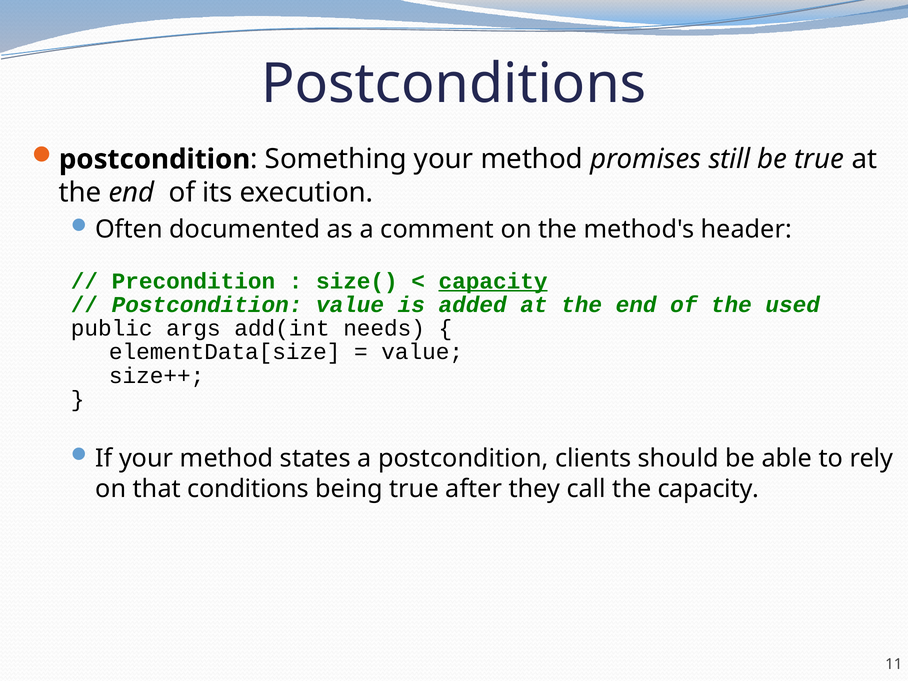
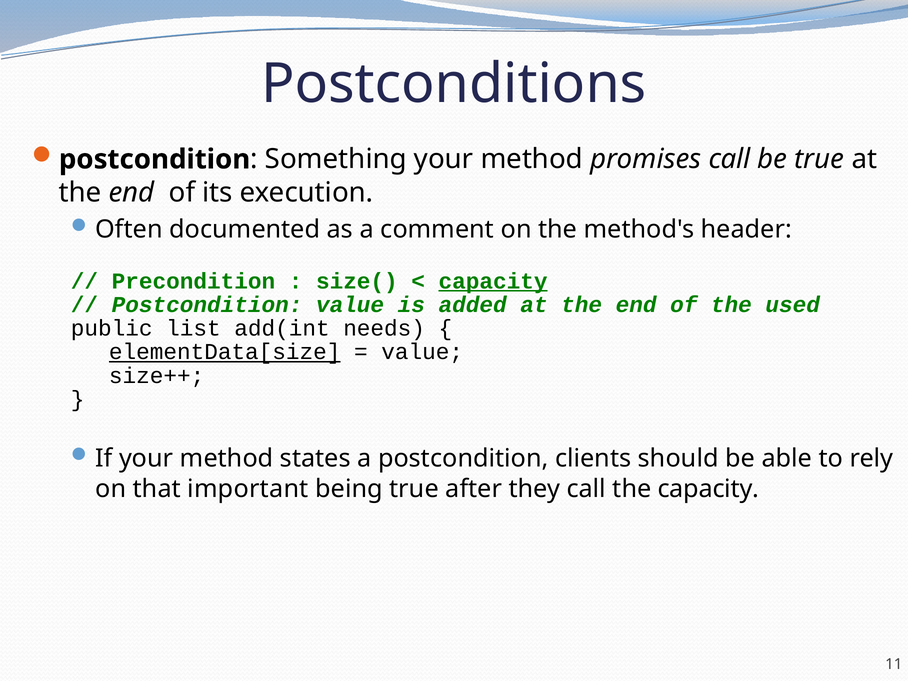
promises still: still -> call (729, 159)
args: args -> list (193, 328)
elementData[size underline: none -> present (225, 352)
conditions: conditions -> important (248, 489)
